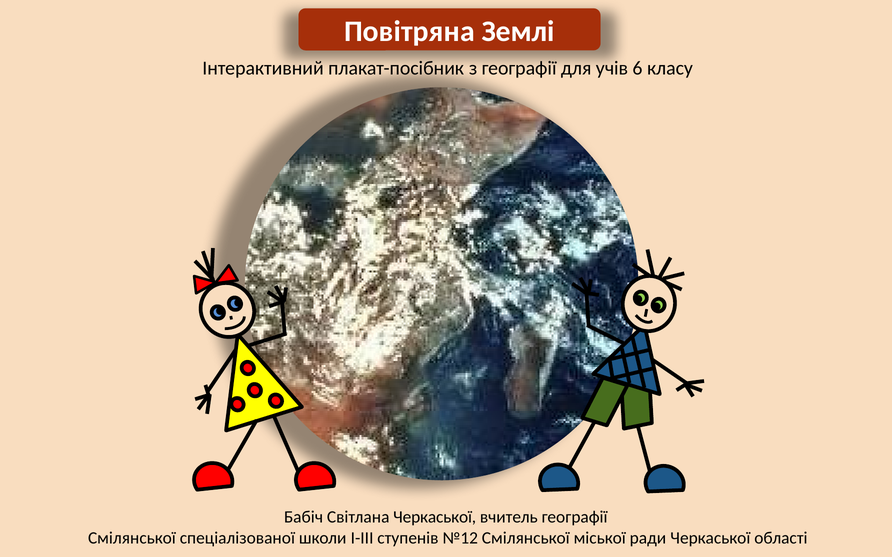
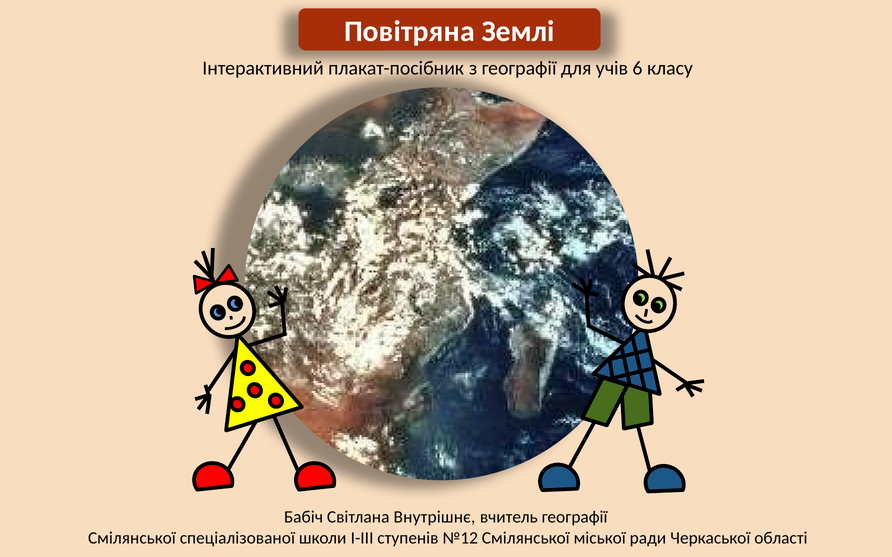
Світлана Черкаської: Черкаської -> Внутрішнє (435, 518)
